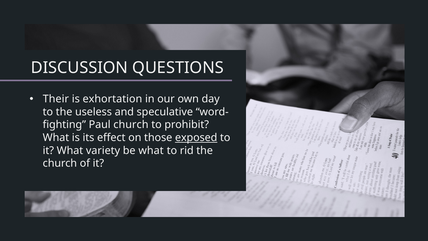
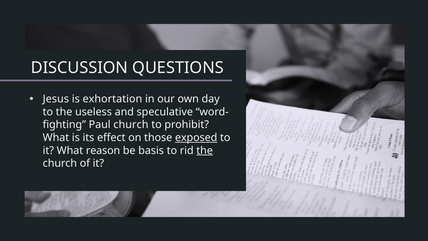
Their: Their -> Jesus (56, 99)
variety: variety -> reason (103, 150)
be what: what -> basis (151, 150)
the underline: none -> present (205, 150)
